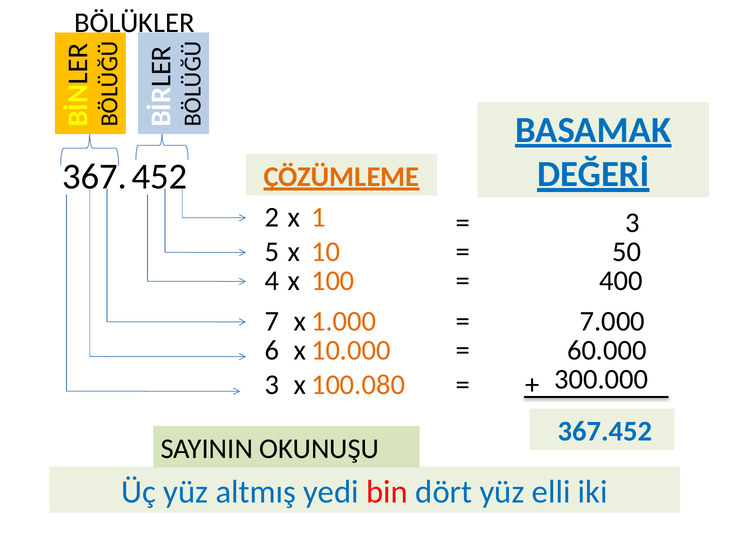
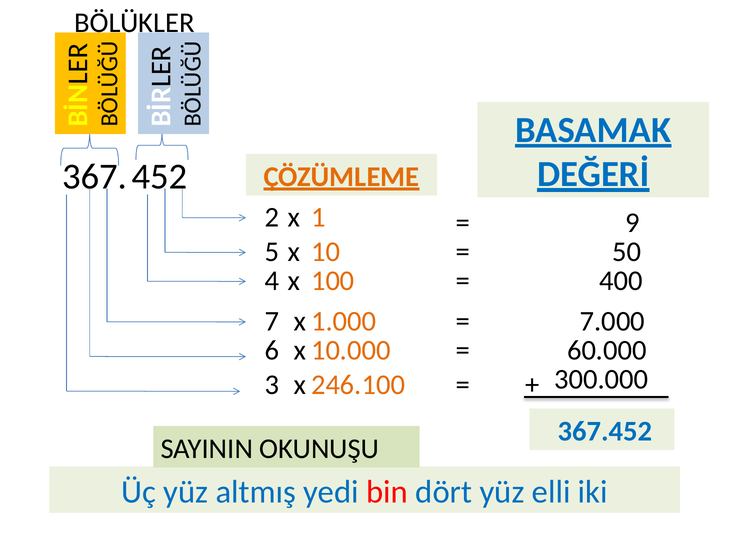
3: 3 -> 9 (632, 223)
100.080: 100.080 -> 246.100 (358, 385)
